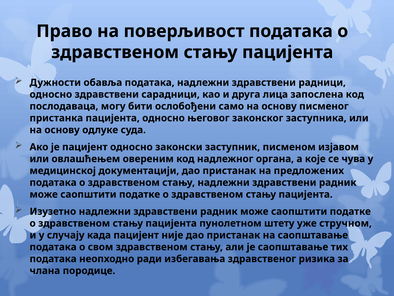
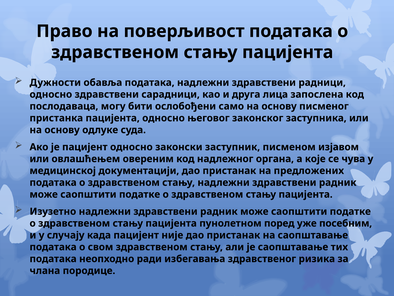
штету: штету -> поред (279, 223)
стручном: стручном -> посебним (346, 223)
